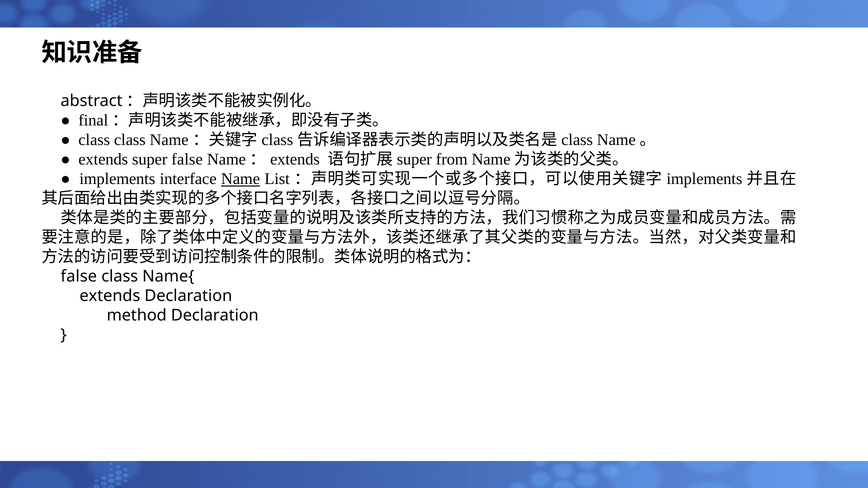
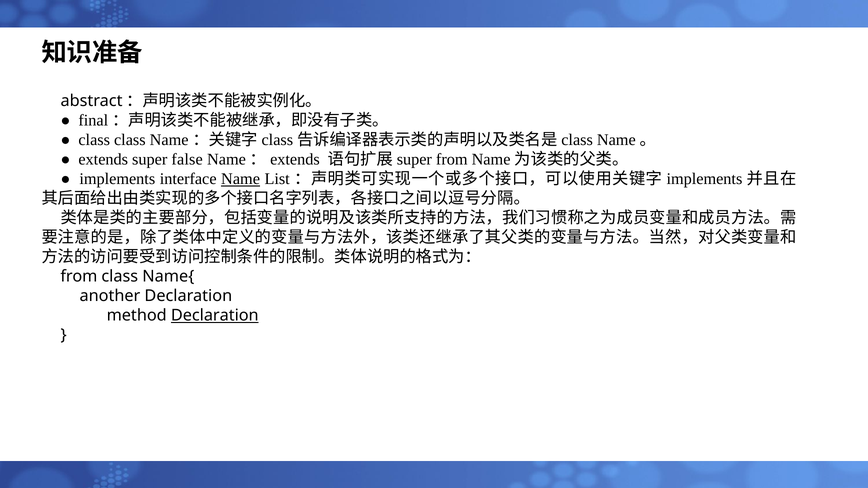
false: false -> from (79, 277)
extends: extends -> another (110, 296)
Declaration underline: none -> present (215, 316)
